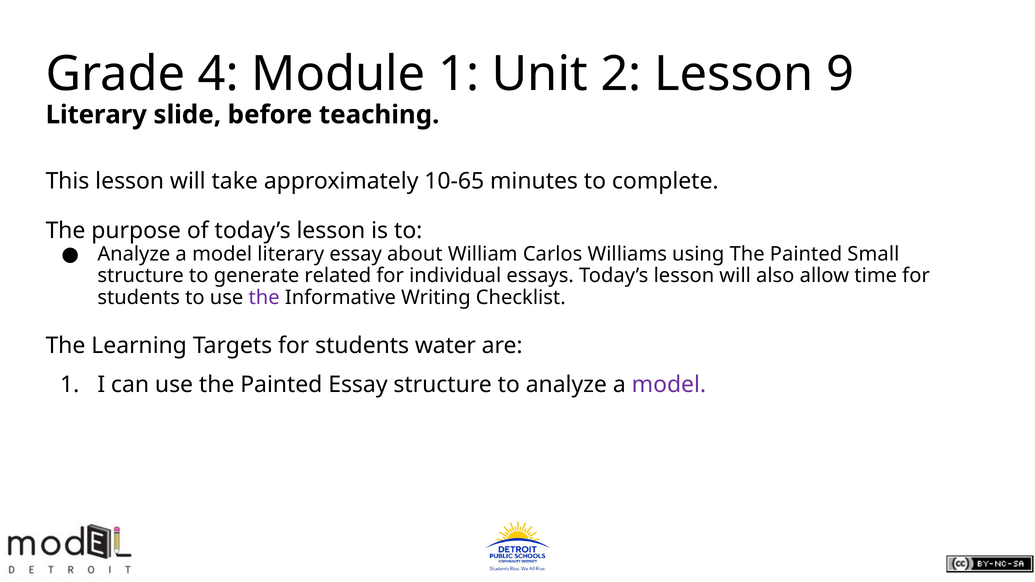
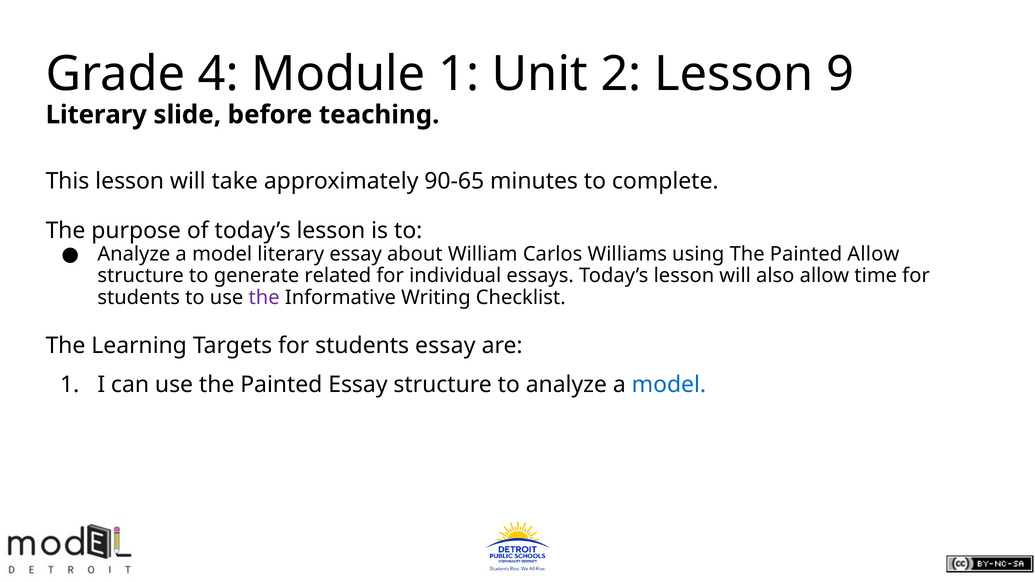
10-65: 10-65 -> 90-65 (454, 181)
Painted Small: Small -> Allow (873, 254)
students water: water -> essay (445, 346)
model colour: purple -> blue (669, 385)
